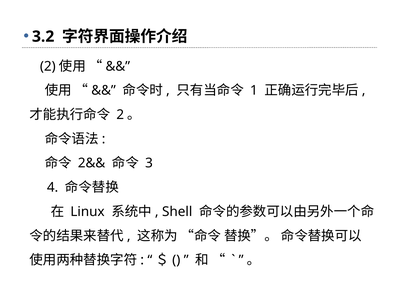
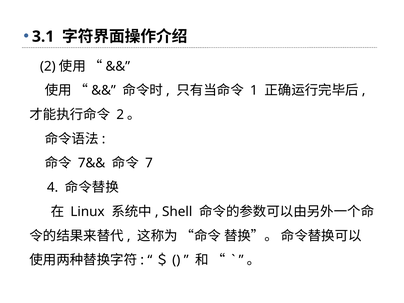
3.2: 3.2 -> 3.1 (43, 37)
2&&: 2&& -> 7&& (92, 163)
3: 3 -> 7 (149, 163)
